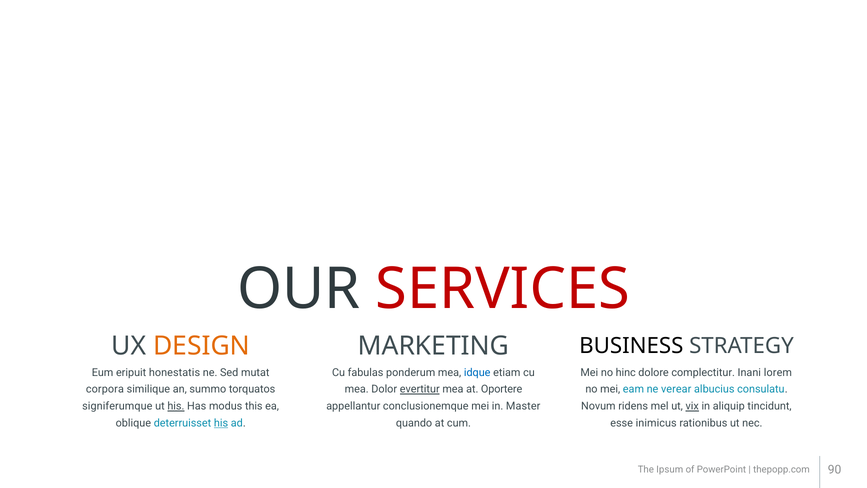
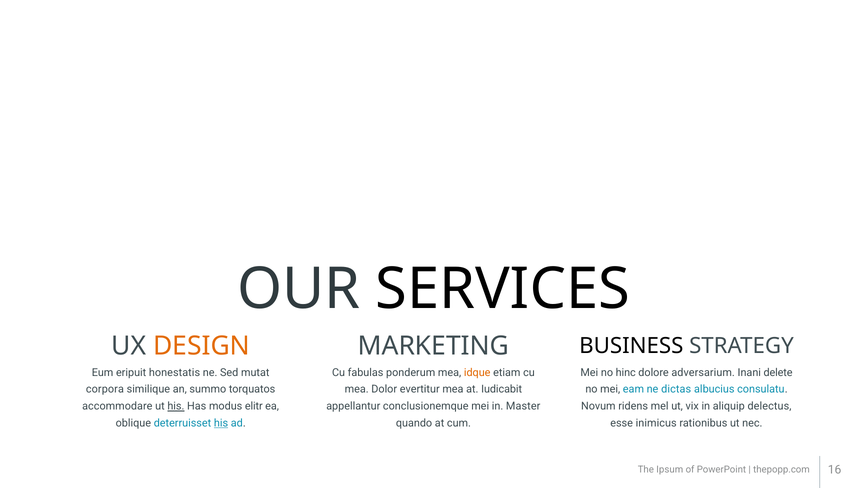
SERVICES colour: red -> black (503, 289)
idque colour: blue -> orange (477, 372)
complectitur: complectitur -> adversarium (703, 372)
lorem: lorem -> delete (778, 372)
evertitur underline: present -> none (420, 389)
Oportere: Oportere -> Iudicabit (502, 389)
verear: verear -> dictas (676, 389)
signiferumque: signiferumque -> accommodare (117, 406)
this: this -> elitr (254, 406)
vix underline: present -> none (692, 406)
tincidunt: tincidunt -> delectus (769, 406)
90: 90 -> 16 (835, 469)
